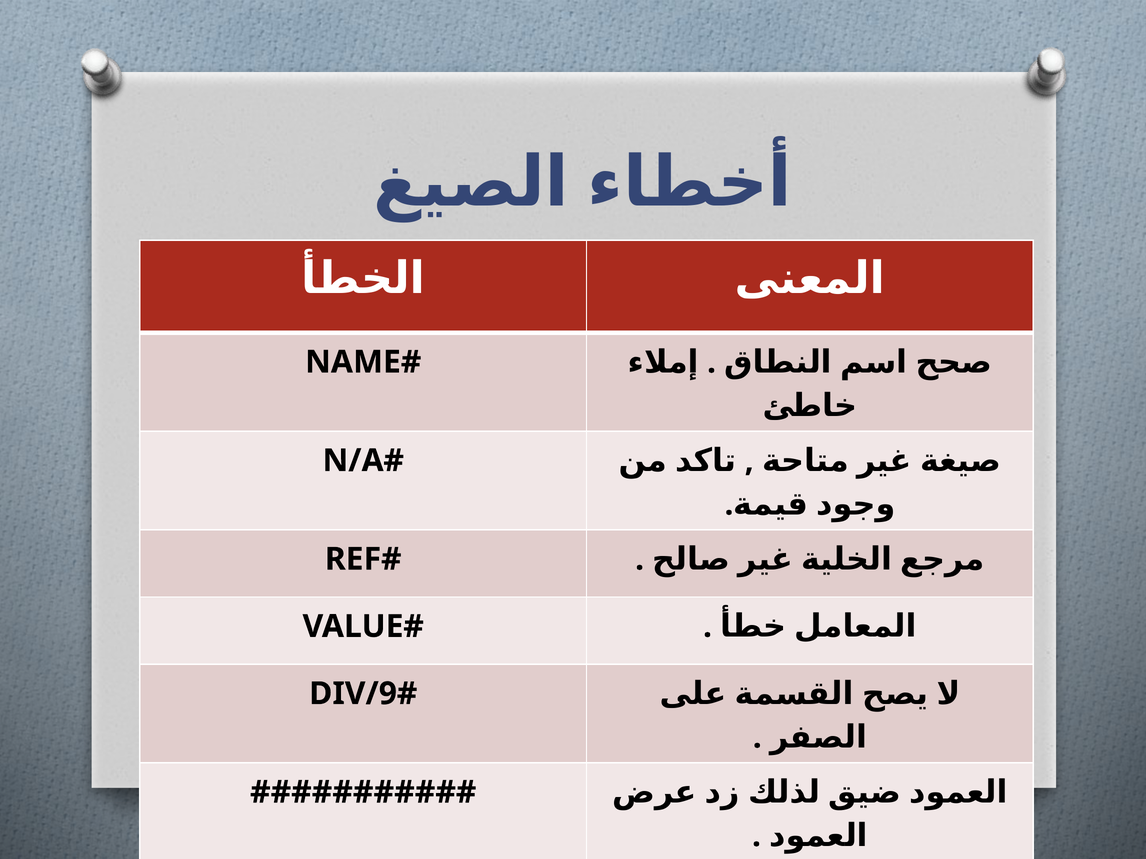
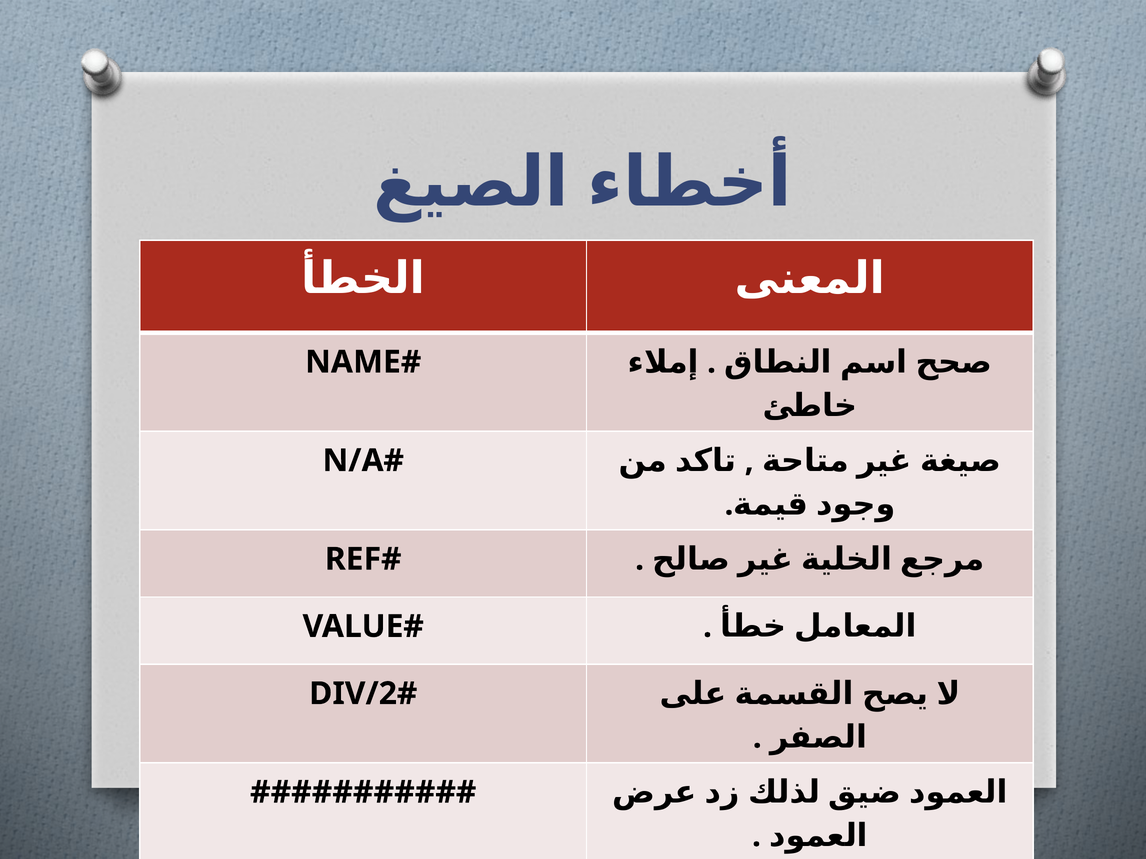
DIV/9: DIV/9 -> DIV/2 (353, 694)
